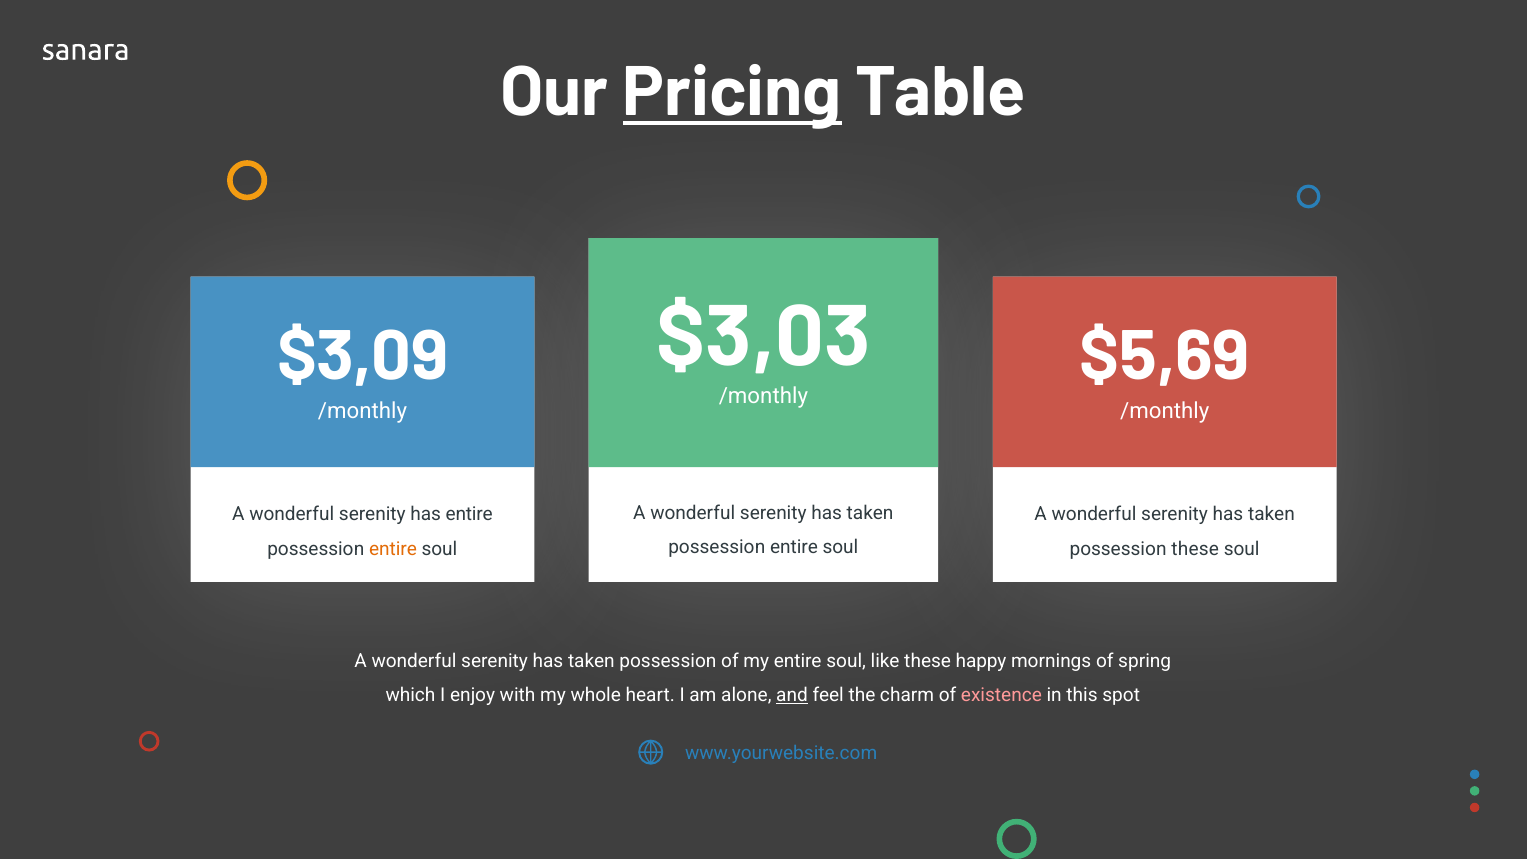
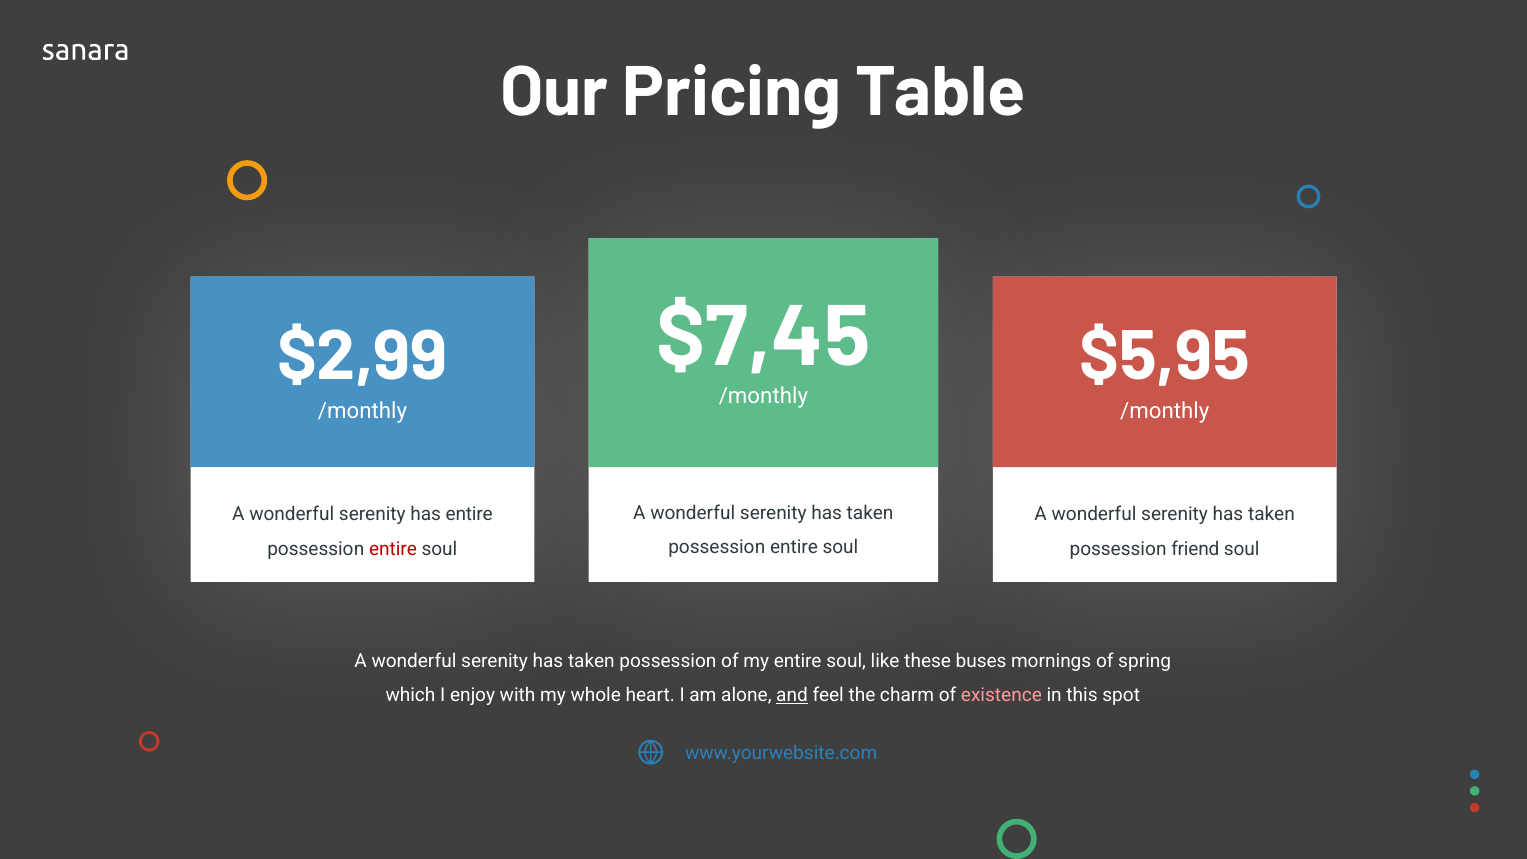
Pricing underline: present -> none (732, 93)
$3,03: $3,03 -> $7,45 (763, 337)
$3,09: $3,09 -> $2,99 (363, 356)
$5,69: $5,69 -> $5,95 (1165, 356)
entire colour: orange -> red (393, 549)
possession these: these -> friend (1195, 549)
happy: happy -> buses (981, 661)
